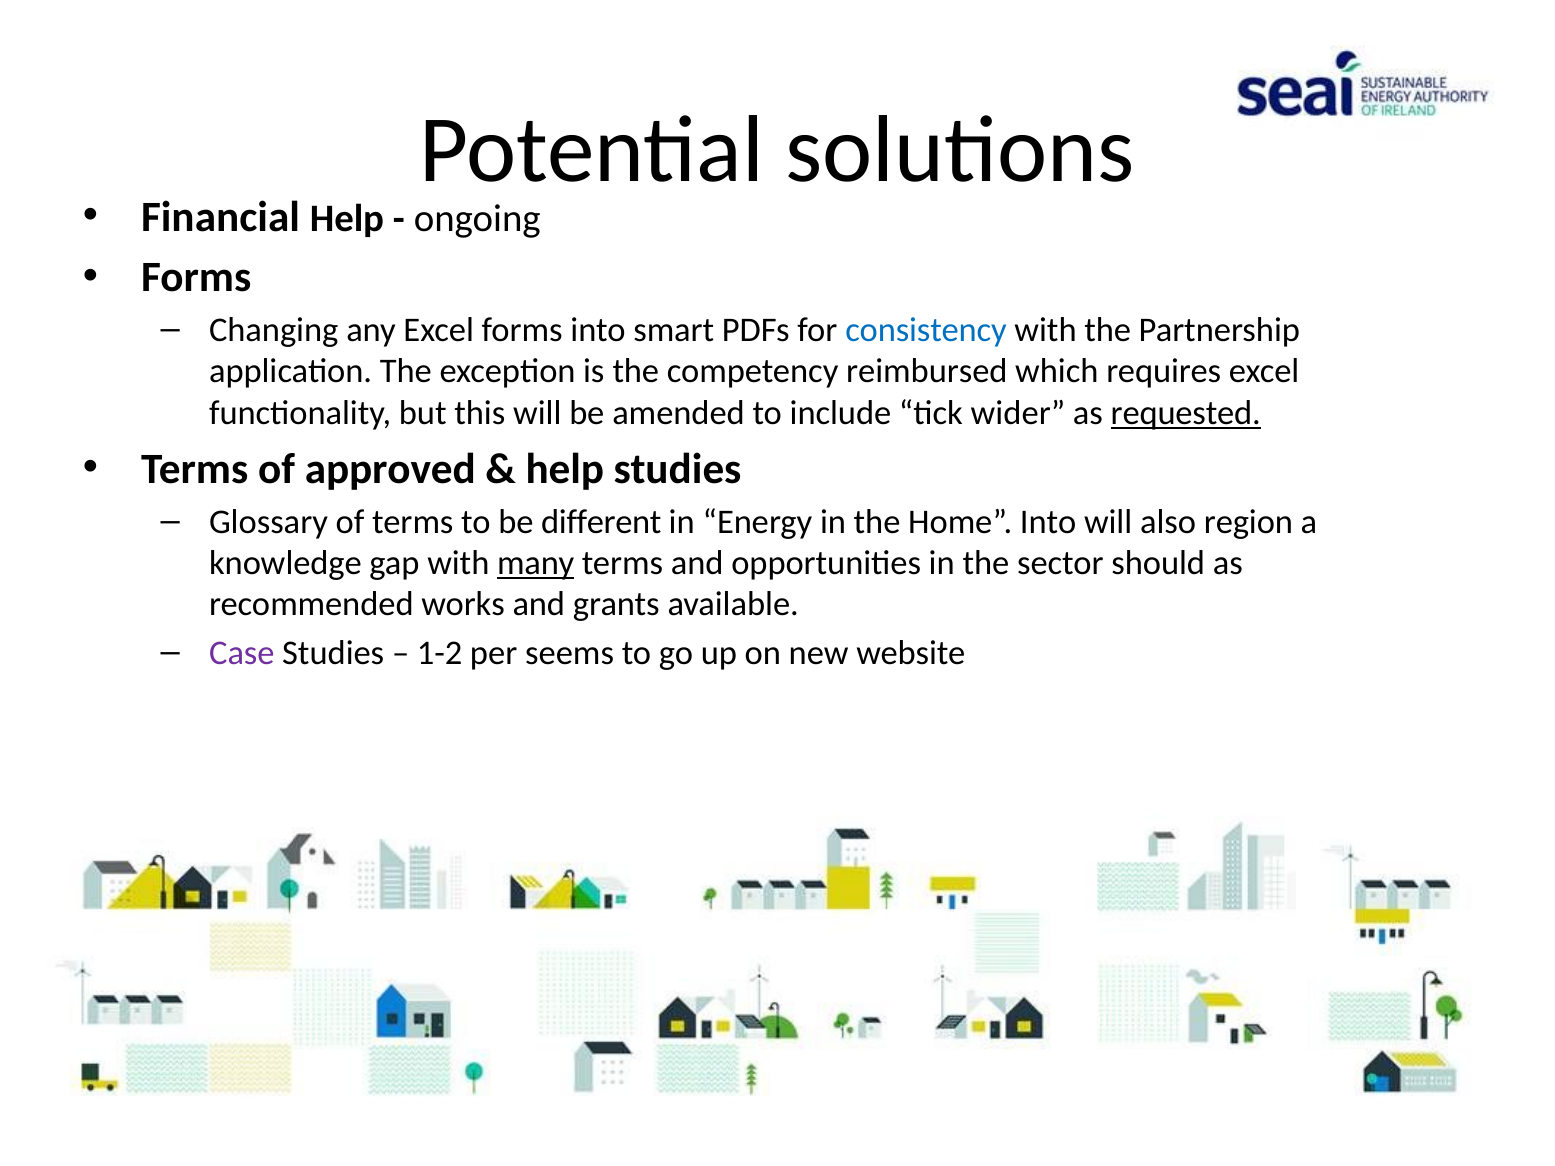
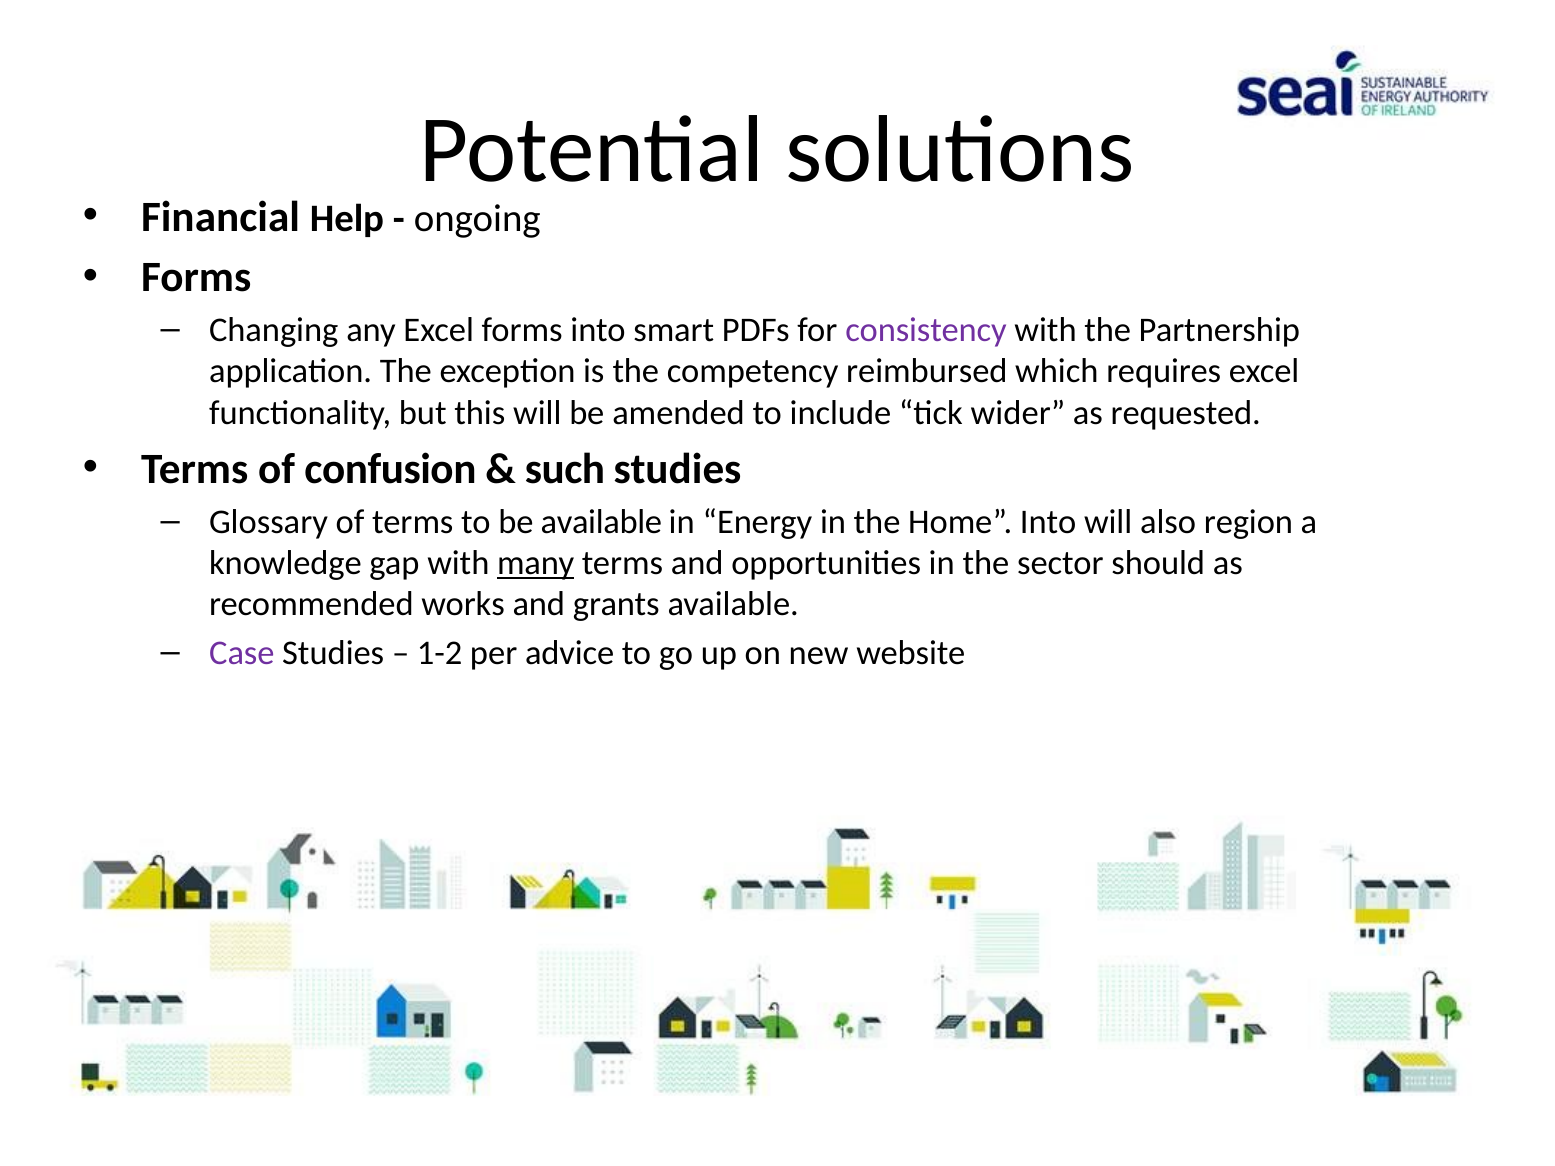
consistency colour: blue -> purple (926, 330)
requested underline: present -> none (1186, 413)
approved: approved -> confusion (390, 469)
help: help -> such (565, 469)
be different: different -> available (601, 522)
seems: seems -> advice (570, 653)
